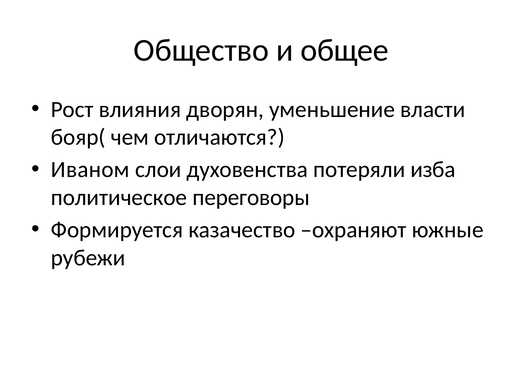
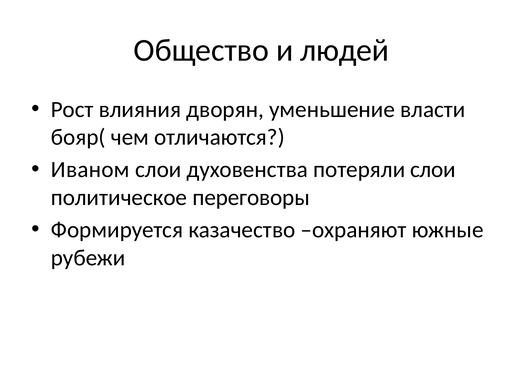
общее: общее -> людей (345, 51)
потеряли изба: изба -> слои (433, 170)
